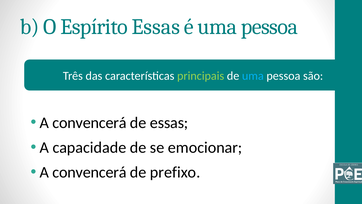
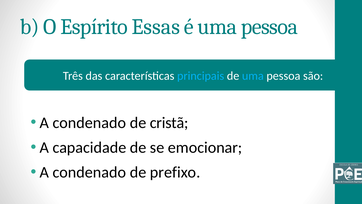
principais colour: light green -> light blue (201, 76)
convencerá: convencerá -> condenado (89, 123)
de essas: essas -> cristã (169, 123)
convencerá: convencerá -> condenado (89, 172)
